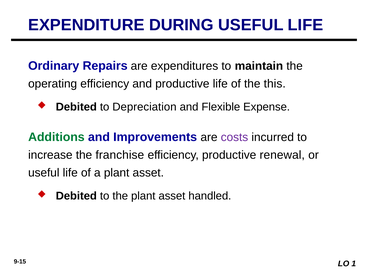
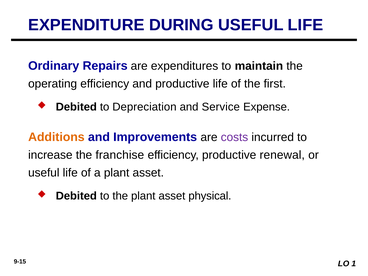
this: this -> first (275, 84)
Flexible: Flexible -> Service (221, 107)
Additions colour: green -> orange (56, 137)
handled: handled -> physical (210, 196)
